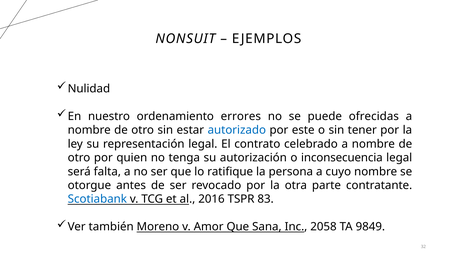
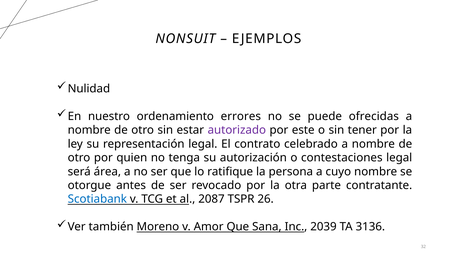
autorizado colour: blue -> purple (237, 130)
inconsecuencia: inconsecuencia -> contestaciones (342, 158)
falta: falta -> área (107, 172)
2016: 2016 -> 2087 (211, 199)
83: 83 -> 26 (266, 199)
2058: 2058 -> 2039 (323, 227)
9849: 9849 -> 3136 (370, 227)
